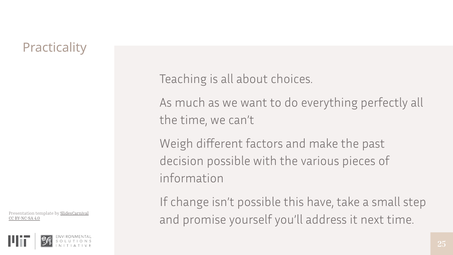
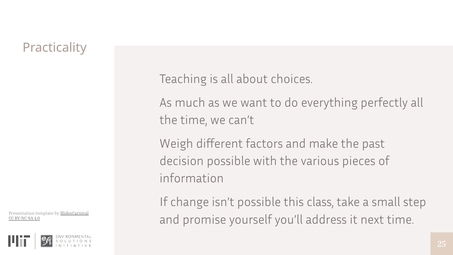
have: have -> class (320, 202)
